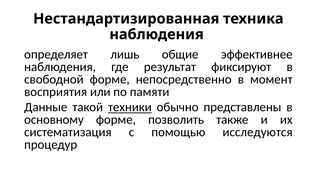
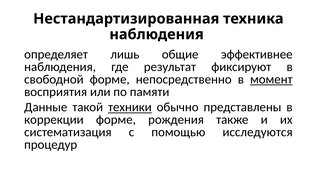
момент underline: none -> present (271, 79)
основному: основному -> коррекции (54, 120)
позволить: позволить -> рождения (176, 120)
